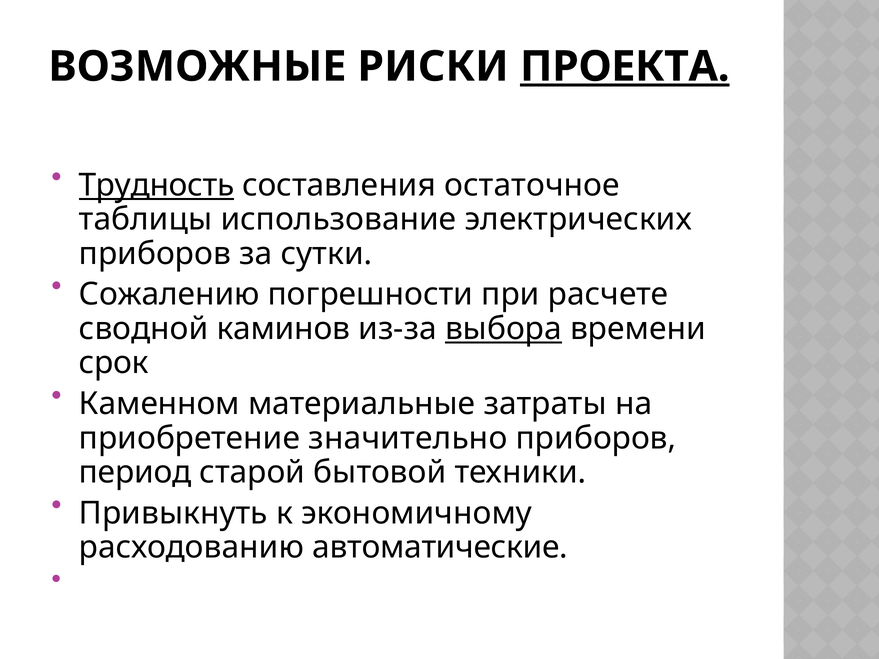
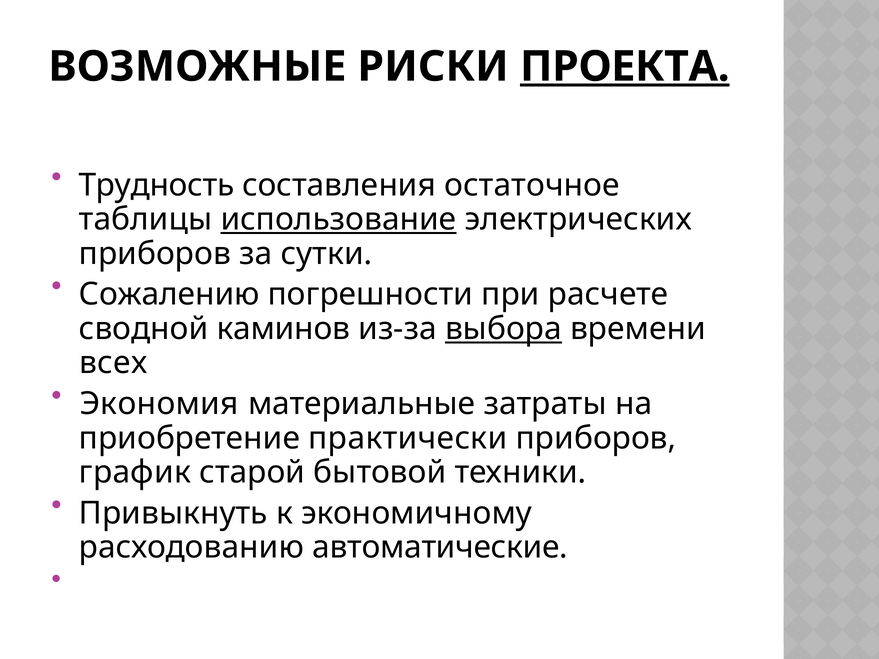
Трудность underline: present -> none (157, 185)
использование underline: none -> present (338, 220)
срок: срок -> всех (113, 363)
Каменном: Каменном -> Экономия (159, 404)
значительно: значительно -> практически (408, 438)
период: период -> график (135, 472)
